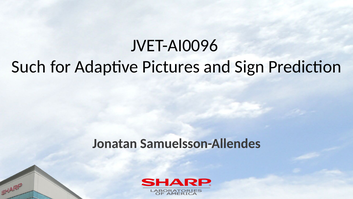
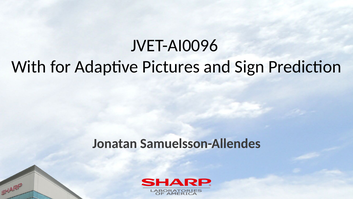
Such: Such -> With (29, 67)
